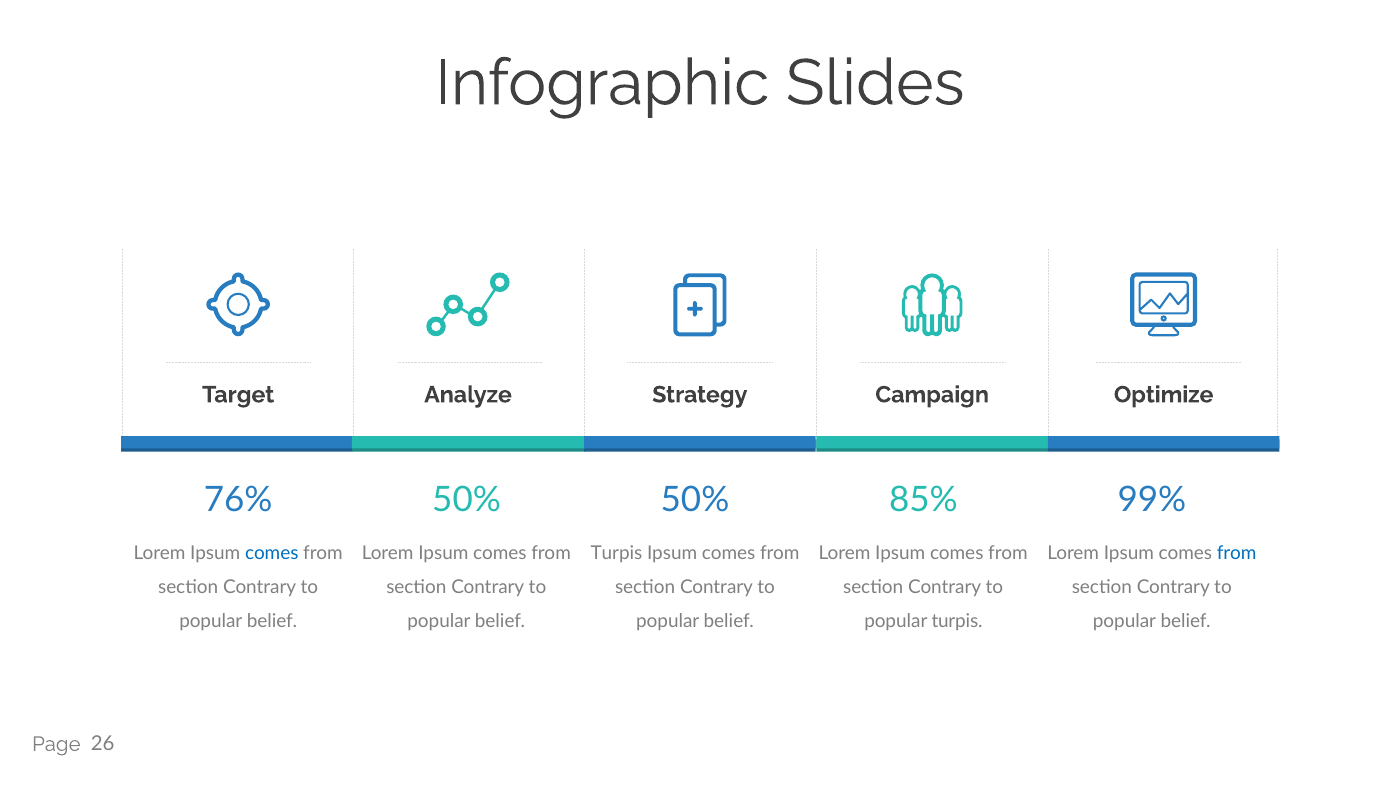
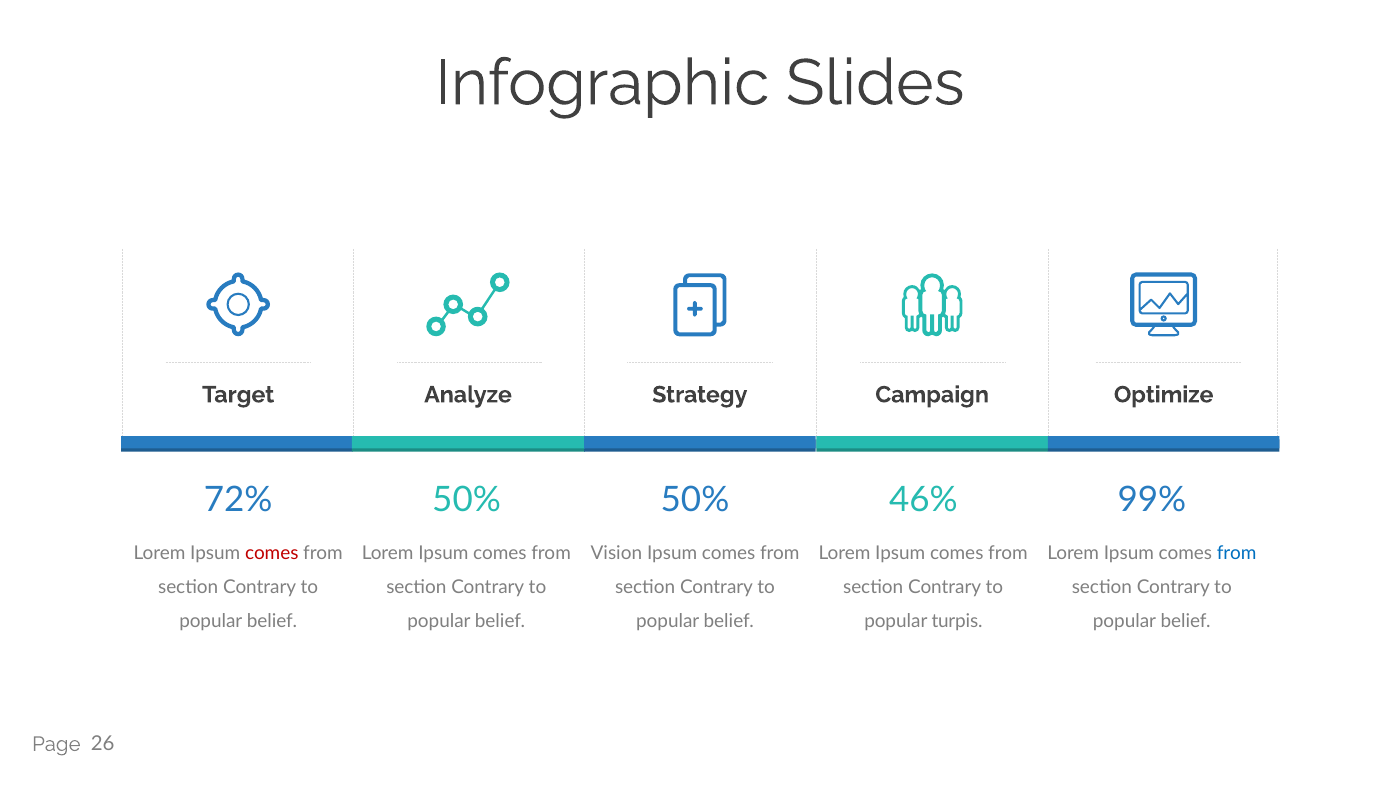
76%: 76% -> 72% (238, 499)
85%: 85% -> 46% (923, 499)
comes colour: blue -> red (272, 552)
Turpis: Turpis -> Vision (616, 552)
